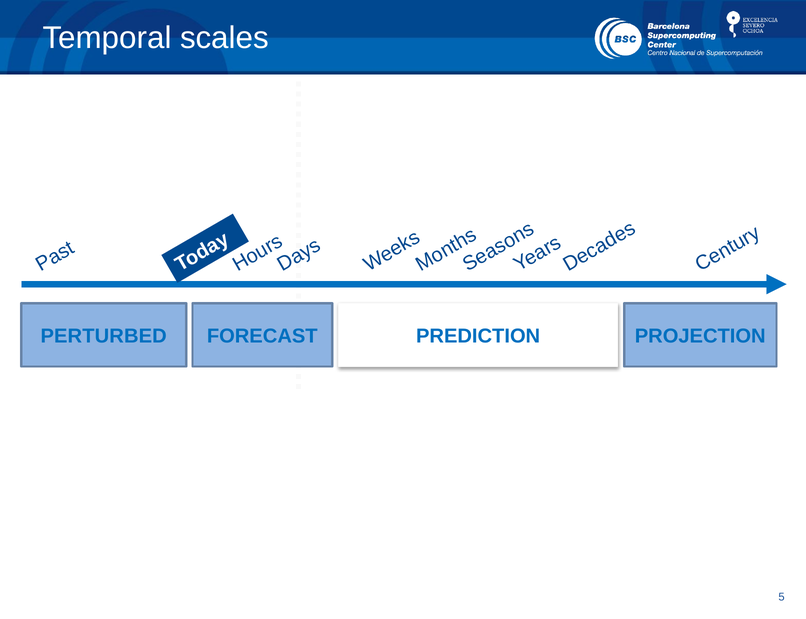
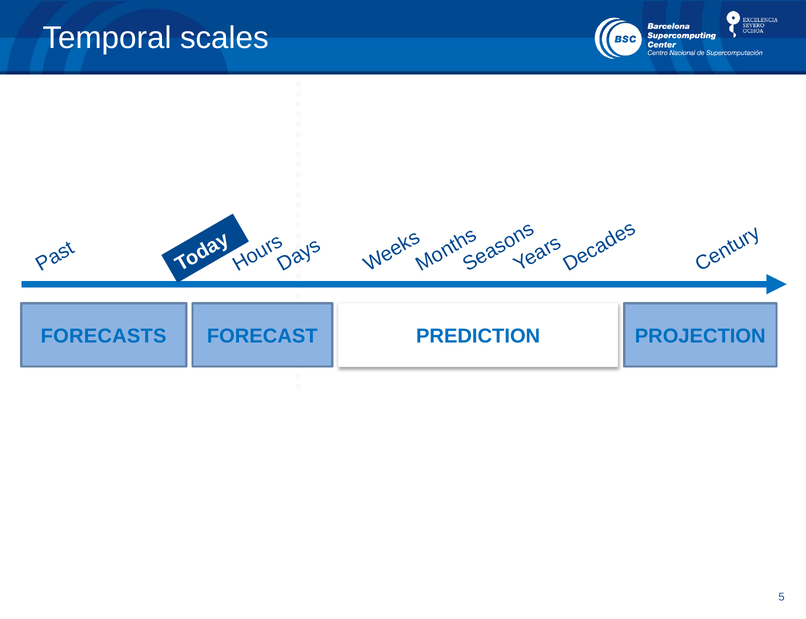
PERTURBED: PERTURBED -> FORECASTS (104, 336)
